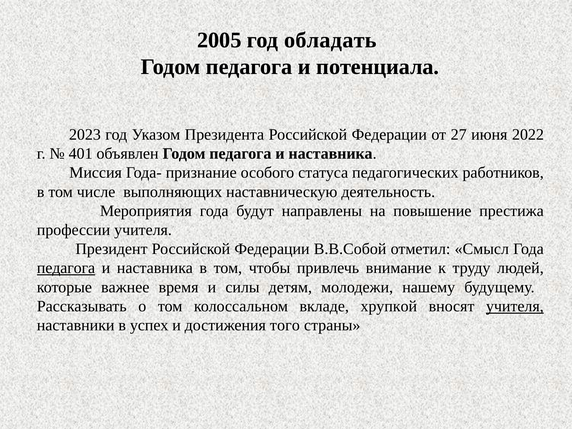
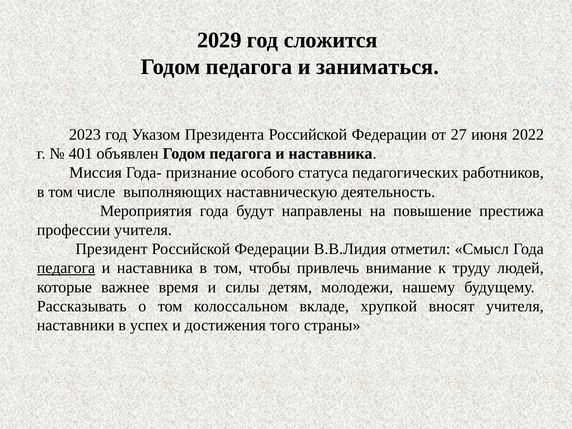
2005: 2005 -> 2029 (219, 40)
обладать: обладать -> сложится (331, 40)
потенциала: потенциала -> заниматься (378, 67)
В.В.Собой: В.В.Собой -> В.В.Лидия (350, 249)
учителя underline: present -> none (515, 306)
